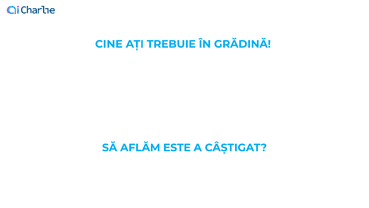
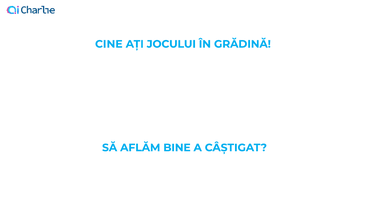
TREBUIE: TREBUIE -> JOCULUI (171, 44)
ESTE: ESTE -> BINE (177, 147)
